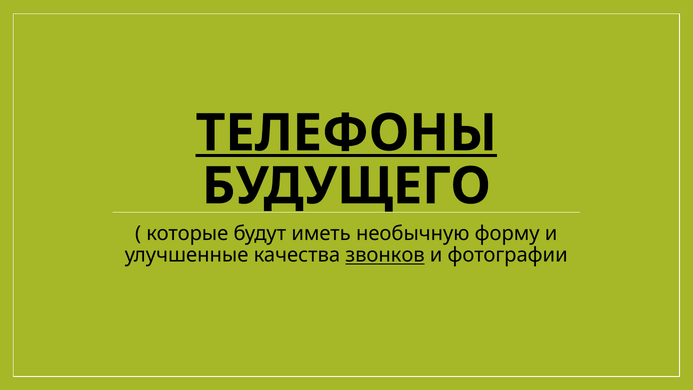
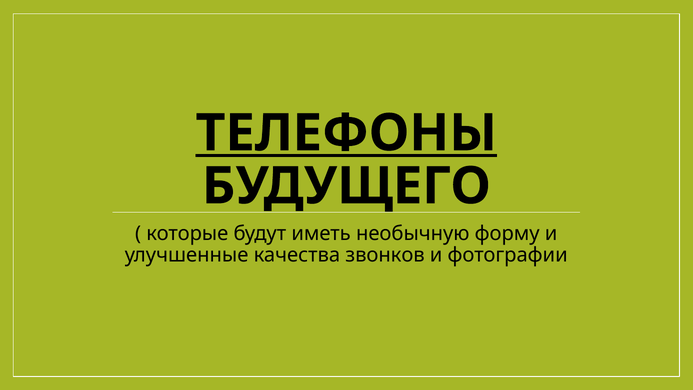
звонков underline: present -> none (385, 255)
